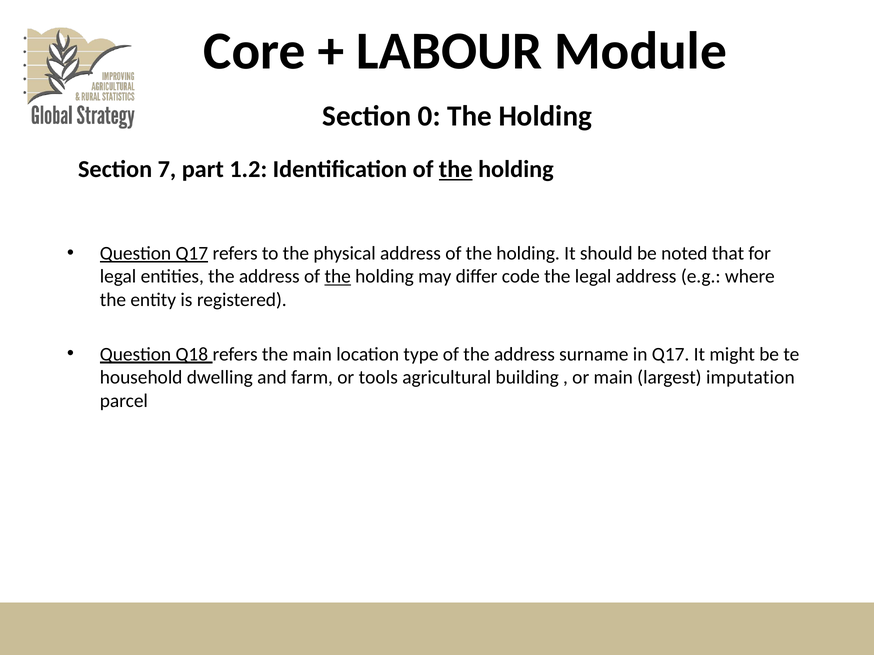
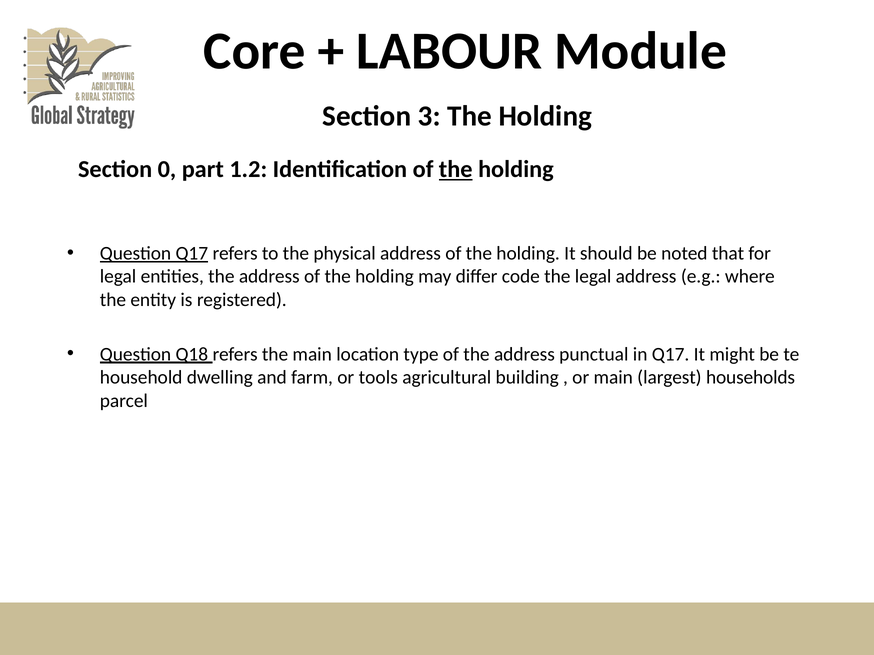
0: 0 -> 3 (429, 116)
7: 7 -> 0 (167, 169)
the underline: present -> none (338, 277)
surname: surname -> punctual (594, 354)
imputation: imputation -> households (751, 378)
